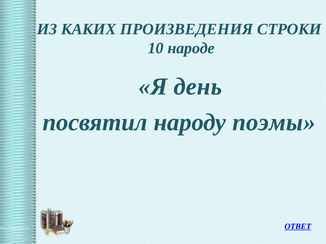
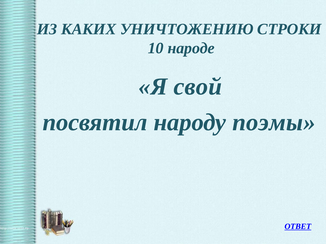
ПРОИЗВЕДЕНИЯ: ПРОИЗВЕДЕНИЯ -> УНИЧТОЖЕНИЮ (187, 29)
день: день -> свой (198, 87)
